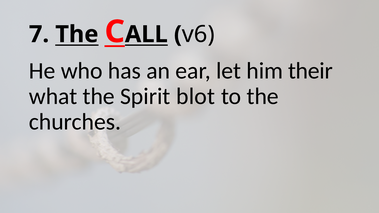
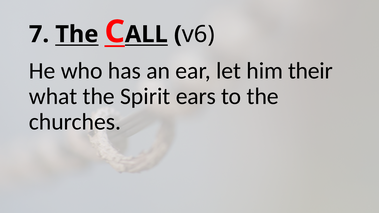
blot: blot -> ears (196, 96)
